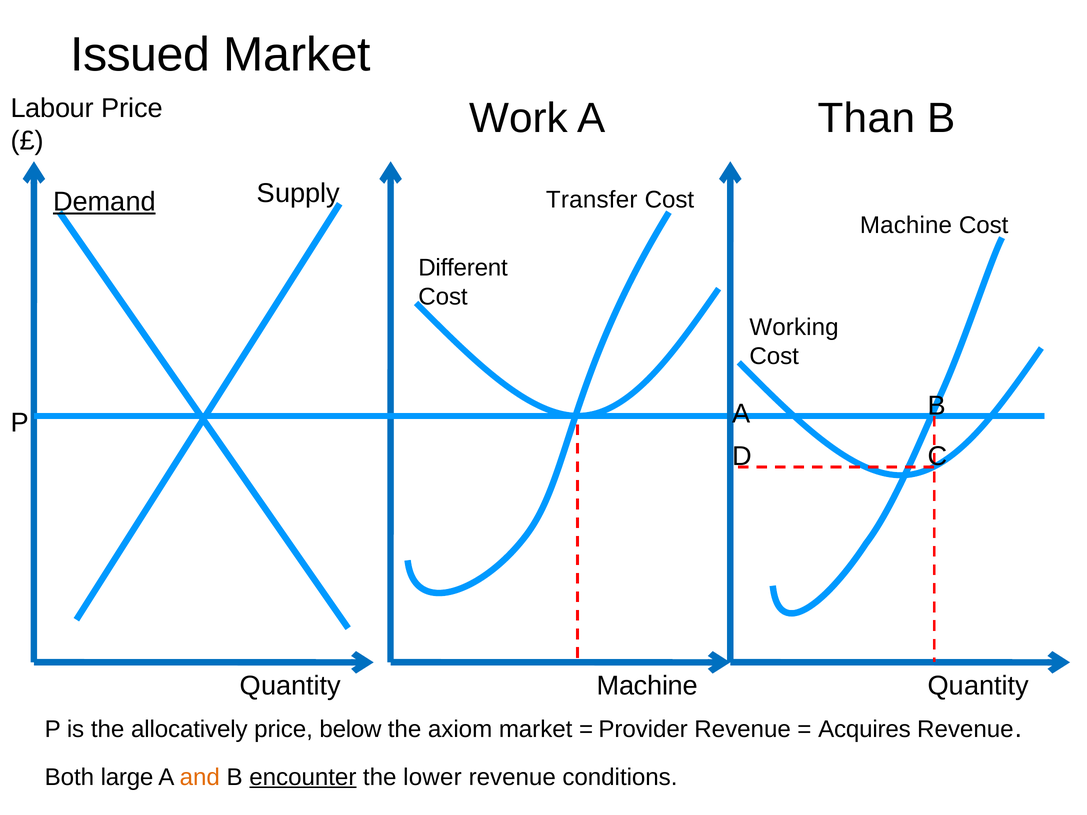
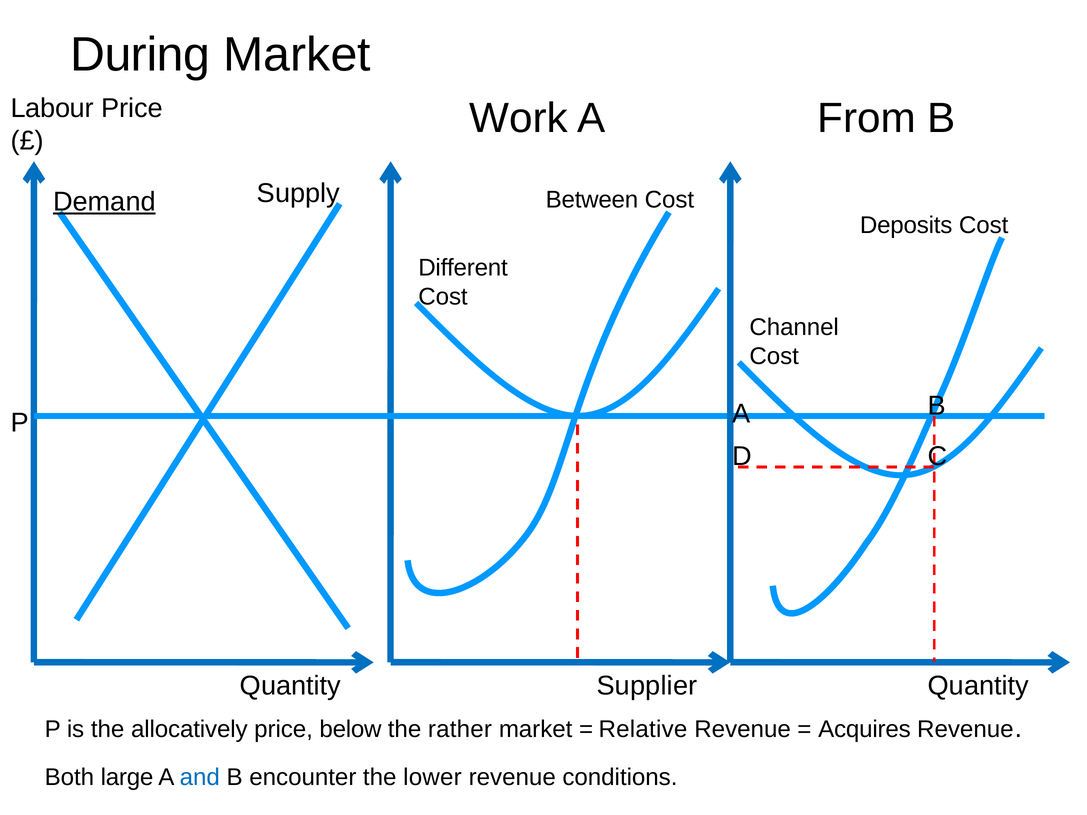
Issued: Issued -> During (140, 55)
Than: Than -> From (867, 119)
Transfer: Transfer -> Between (592, 200)
Machine: Machine -> Deposits (906, 225)
Working: Working -> Channel (794, 327)
Quantity Machine: Machine -> Supplier (647, 686)
axiom: axiom -> rather (460, 729)
Provider: Provider -> Relative (643, 729)
and colour: orange -> blue (200, 777)
encounter underline: present -> none (303, 777)
